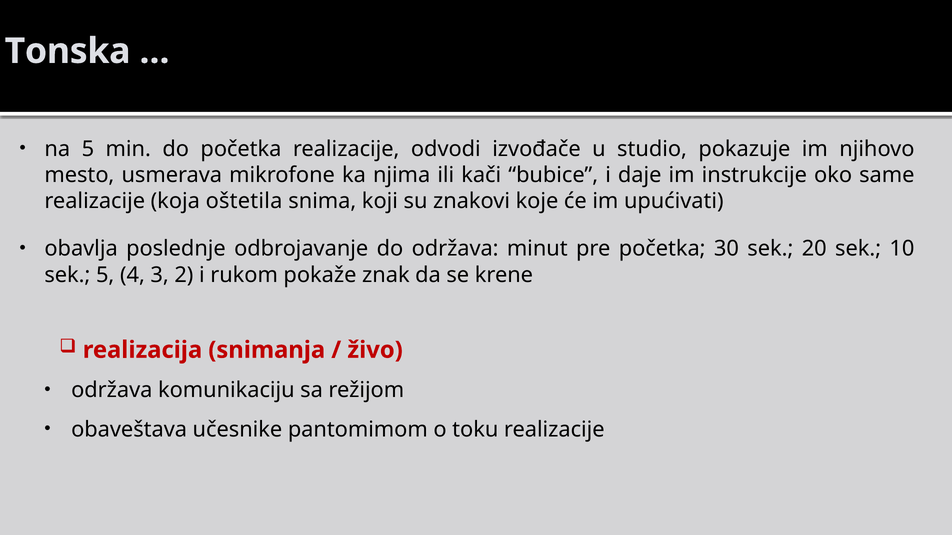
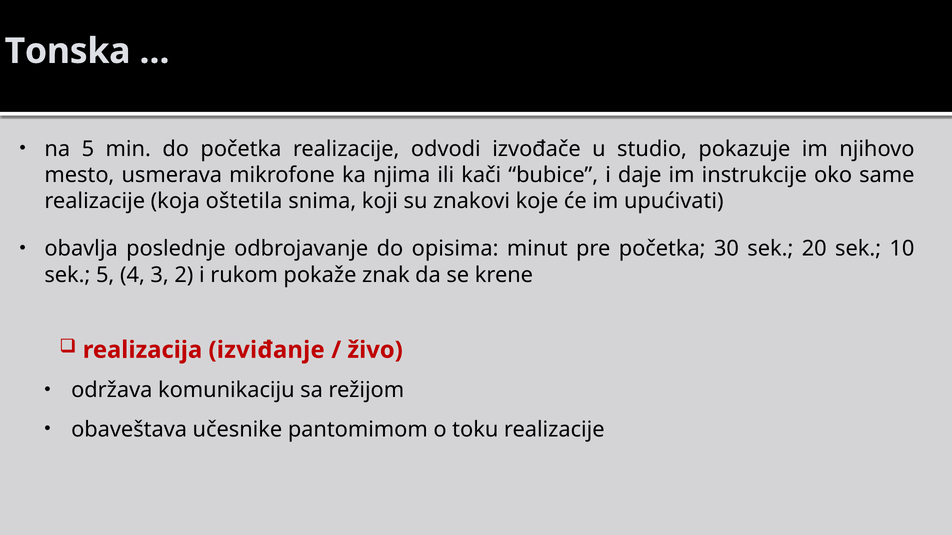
do održava: održava -> opisima (455, 249)
snimanja: snimanja -> izviđanje (267, 350)
